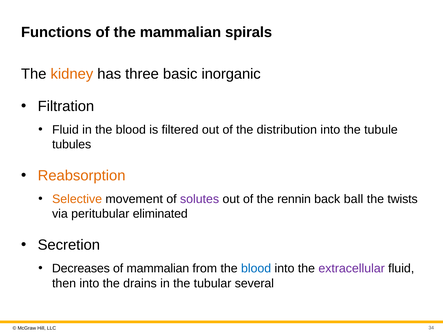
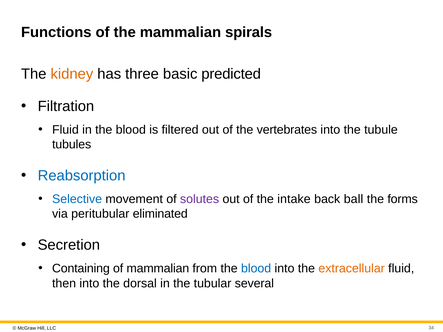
inorganic: inorganic -> predicted (231, 74)
distribution: distribution -> vertebrates (287, 130)
Reabsorption colour: orange -> blue (82, 176)
Selective colour: orange -> blue (77, 199)
rennin: rennin -> intake (294, 199)
twists: twists -> forms (403, 199)
Decreases: Decreases -> Containing (81, 269)
extracellular colour: purple -> orange (352, 269)
drains: drains -> dorsal (140, 284)
